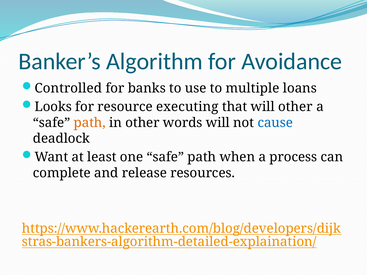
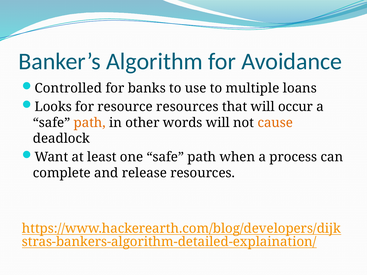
resource executing: executing -> resources (187, 107)
will other: other -> occur (296, 107)
cause colour: blue -> orange (275, 123)
